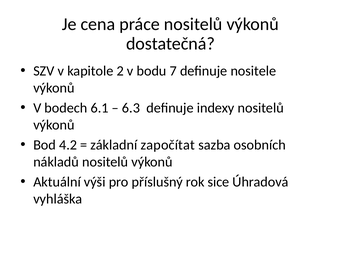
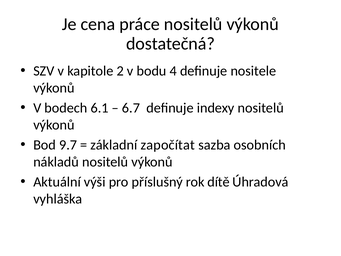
7: 7 -> 4 (173, 71)
6.3: 6.3 -> 6.7 (131, 108)
4.2: 4.2 -> 9.7 (68, 145)
sice: sice -> dítě (219, 182)
